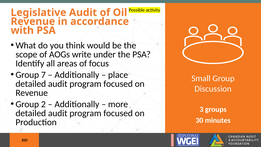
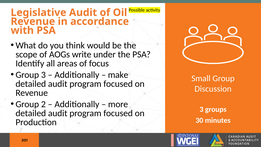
Group 7: 7 -> 3 (43, 75)
place: place -> make (118, 75)
